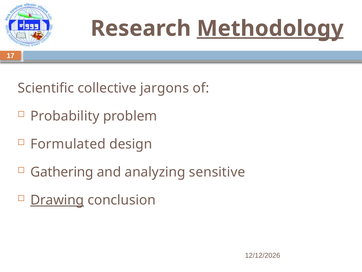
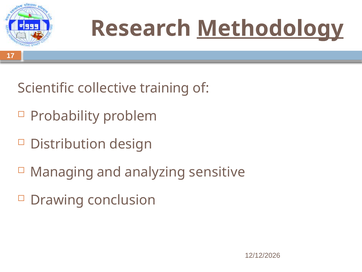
jargons: jargons -> training (165, 88)
Formulated: Formulated -> Distribution (68, 144)
Gathering: Gathering -> Managing (62, 172)
Drawing underline: present -> none (57, 200)
